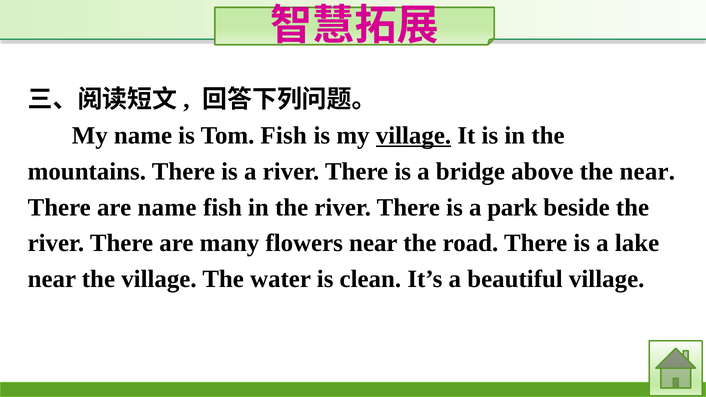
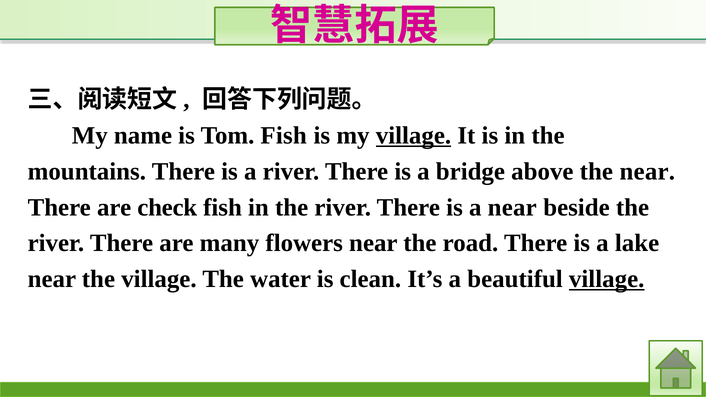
are name: name -> check (167, 207)
a park: park -> near (512, 207)
village underline: none -> present (607, 279)
